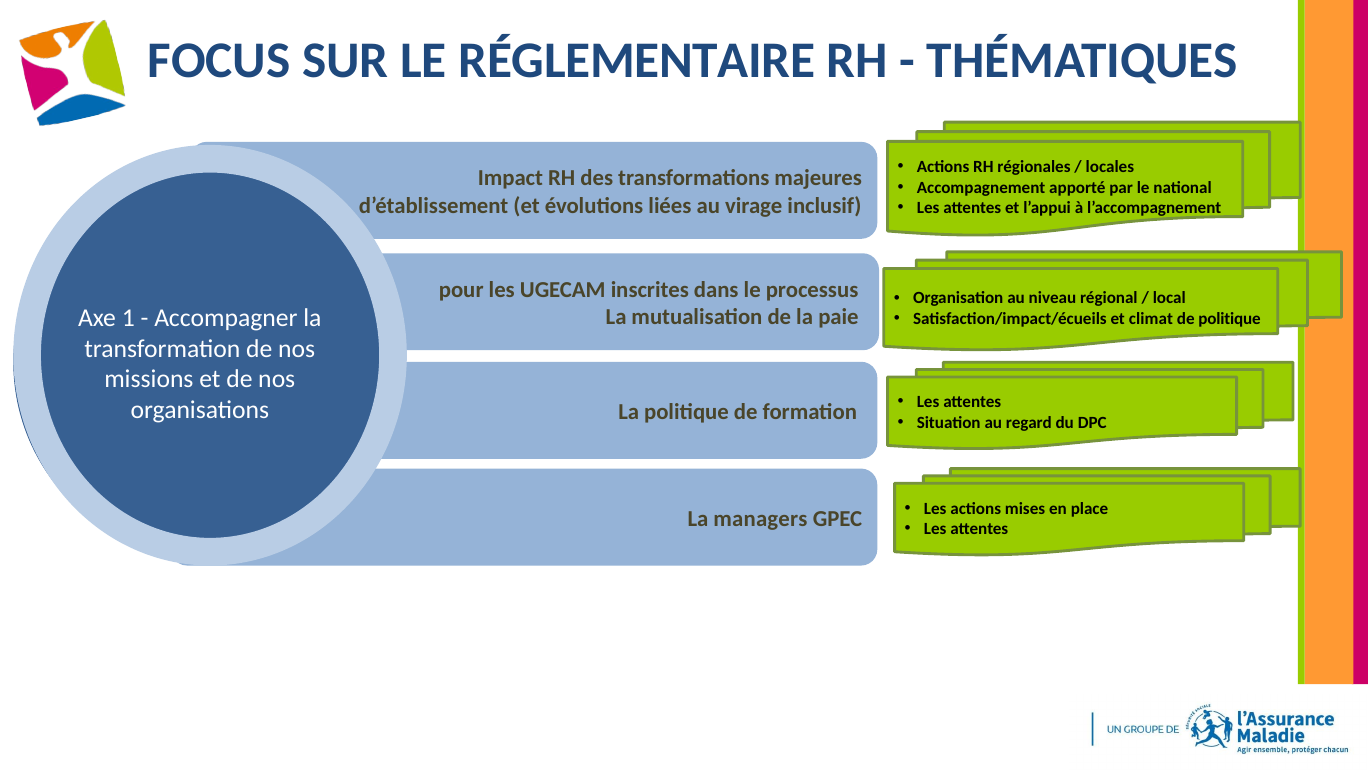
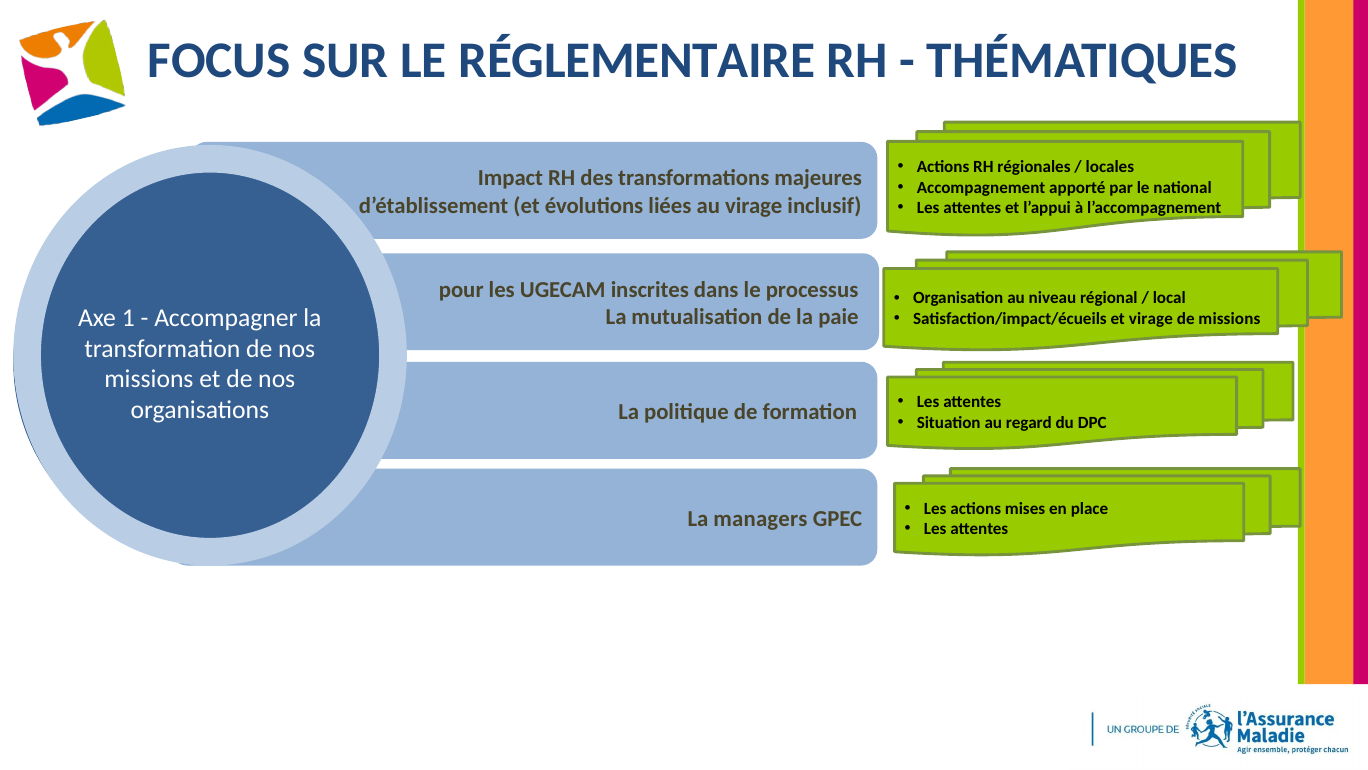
et climat: climat -> virage (1151, 319)
de politique: politique -> missions (1229, 319)
